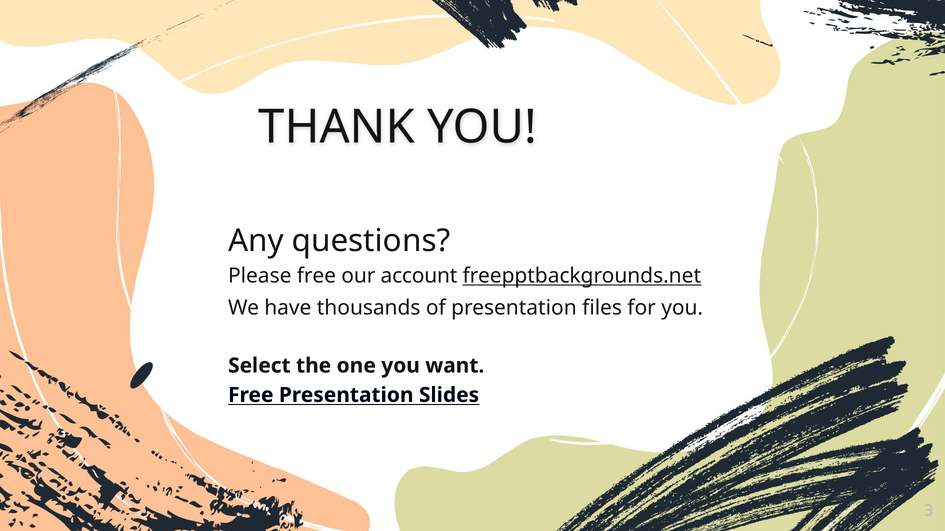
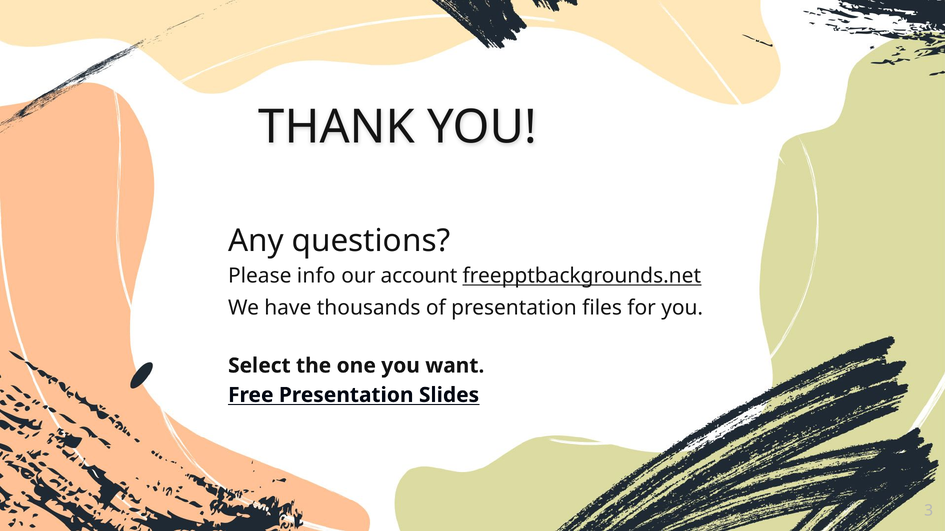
Please free: free -> info (316, 276)
